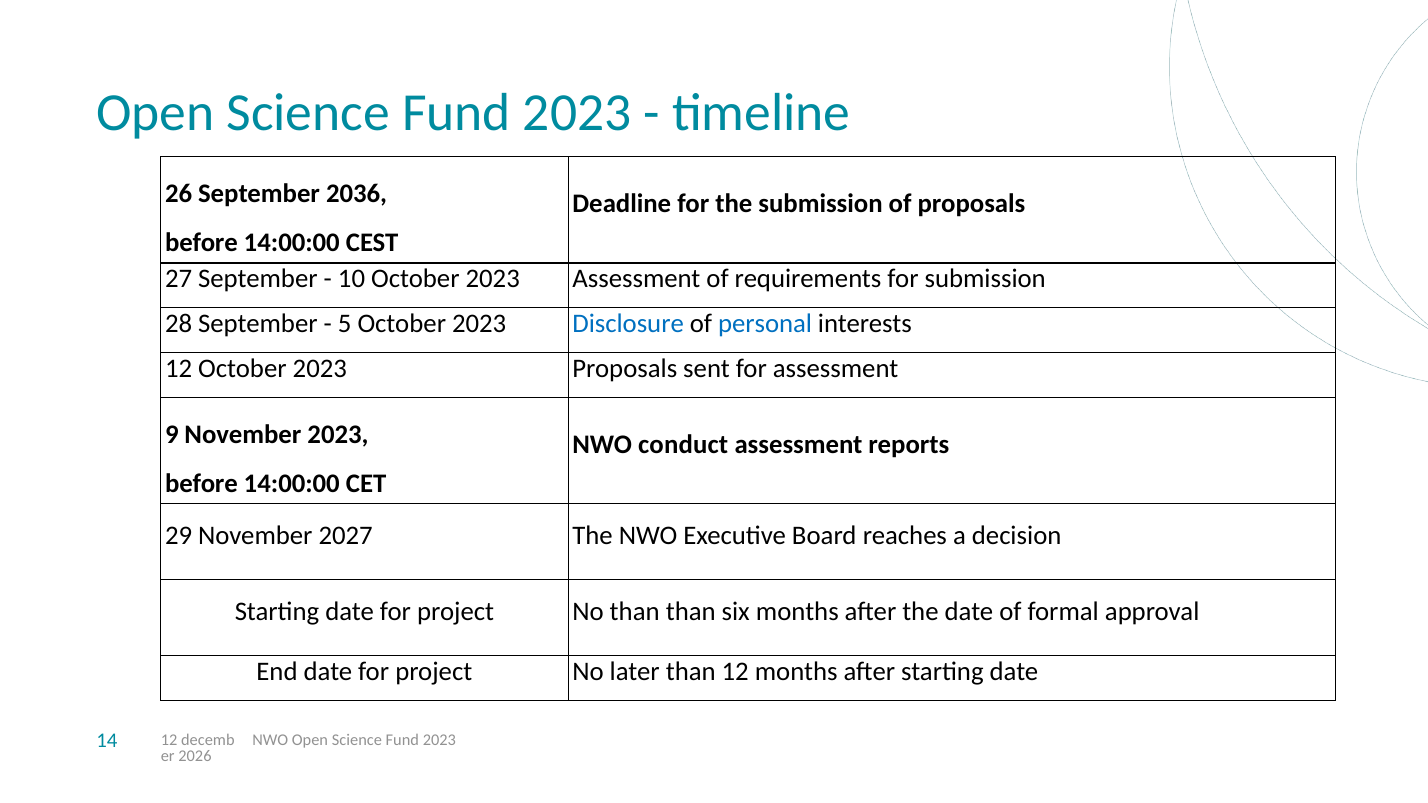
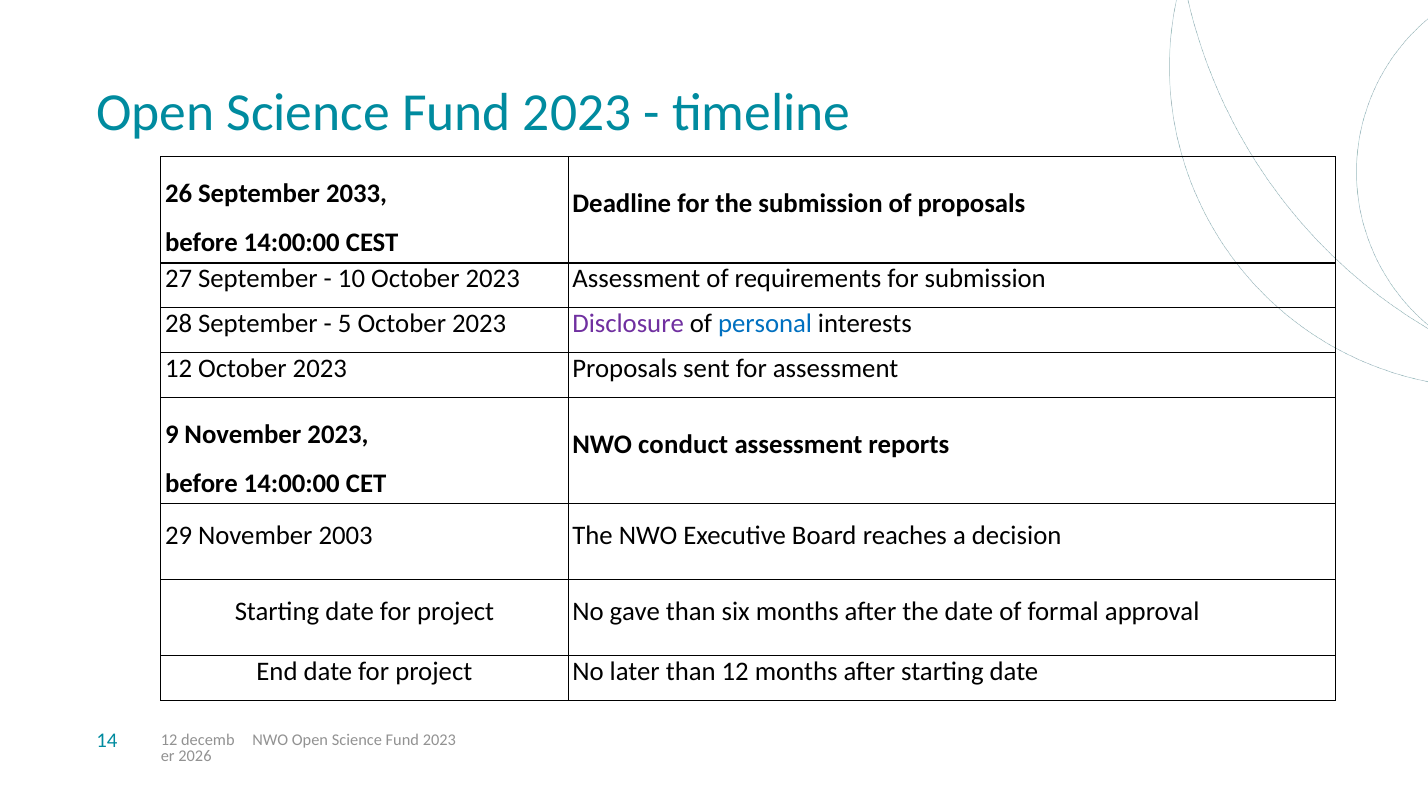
2036: 2036 -> 2033 (357, 194)
Disclosure colour: blue -> purple (628, 324)
2027: 2027 -> 2003 (346, 536)
No than: than -> gave (635, 611)
